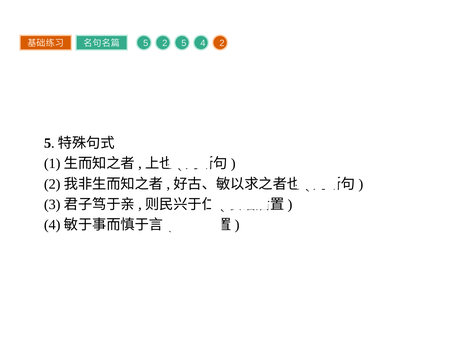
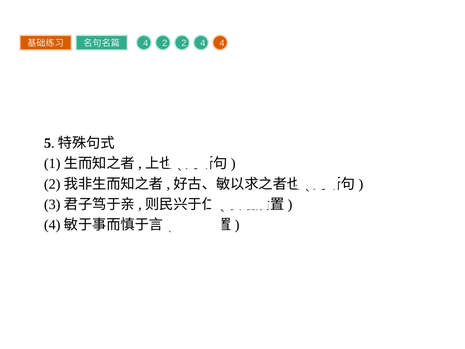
5: 5 -> 4 (146, 43)
2 5: 5 -> 2 (184, 43)
4 2: 2 -> 4 (222, 43)
